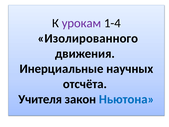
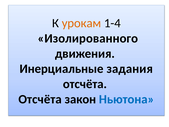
урокам colour: purple -> orange (81, 23)
научных: научных -> задания (130, 69)
Учителя: Учителя -> Отсчёта (40, 99)
